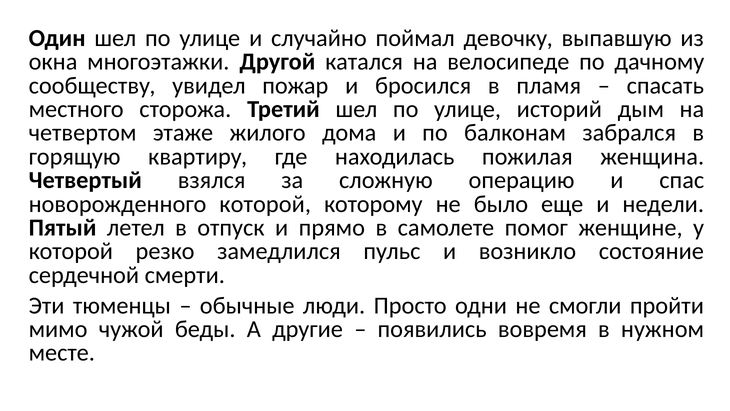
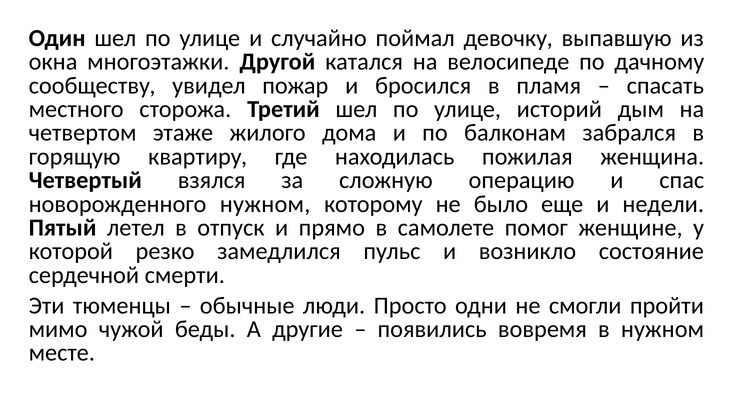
новорожденного которой: которой -> нужном (265, 204)
